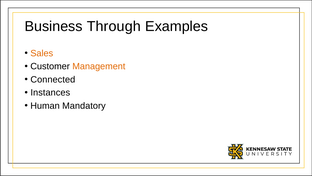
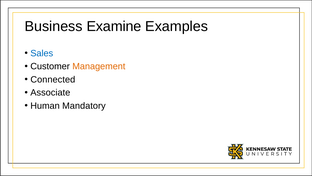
Through: Through -> Examine (114, 26)
Sales colour: orange -> blue (42, 53)
Instances: Instances -> Associate (50, 92)
